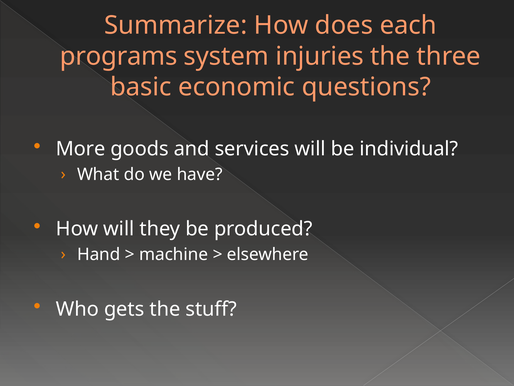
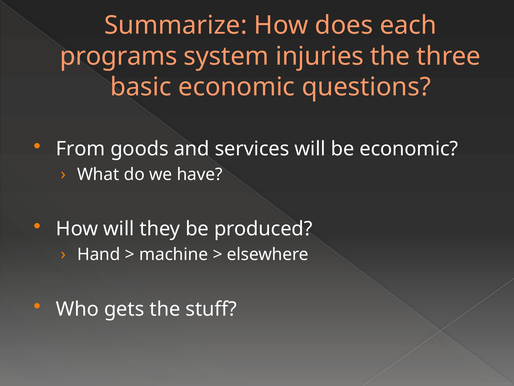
More: More -> From (81, 149)
be individual: individual -> economic (409, 149)
